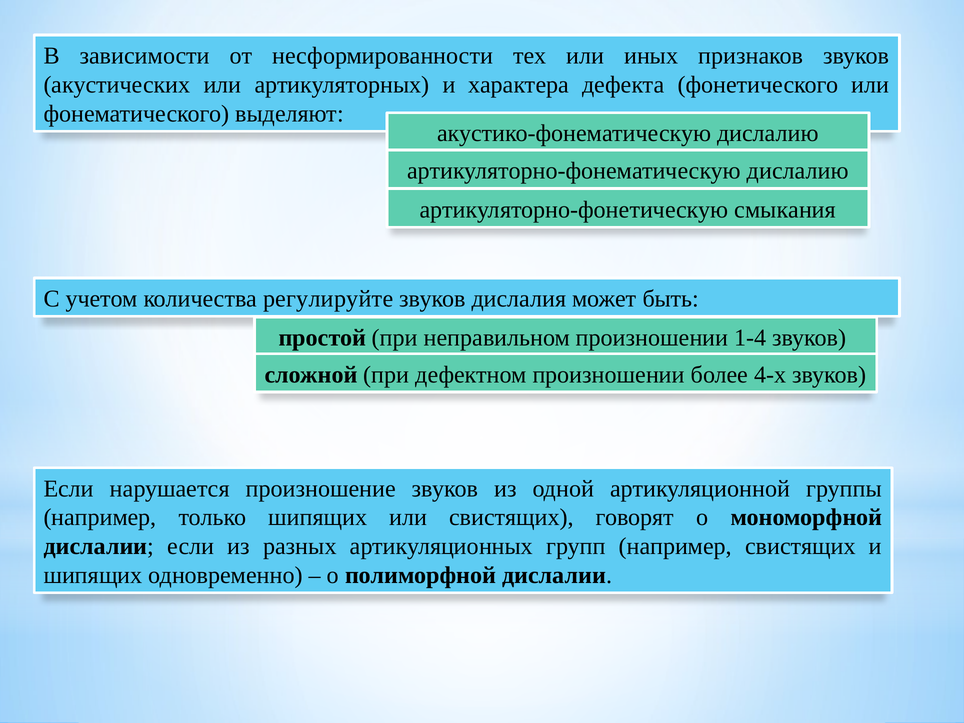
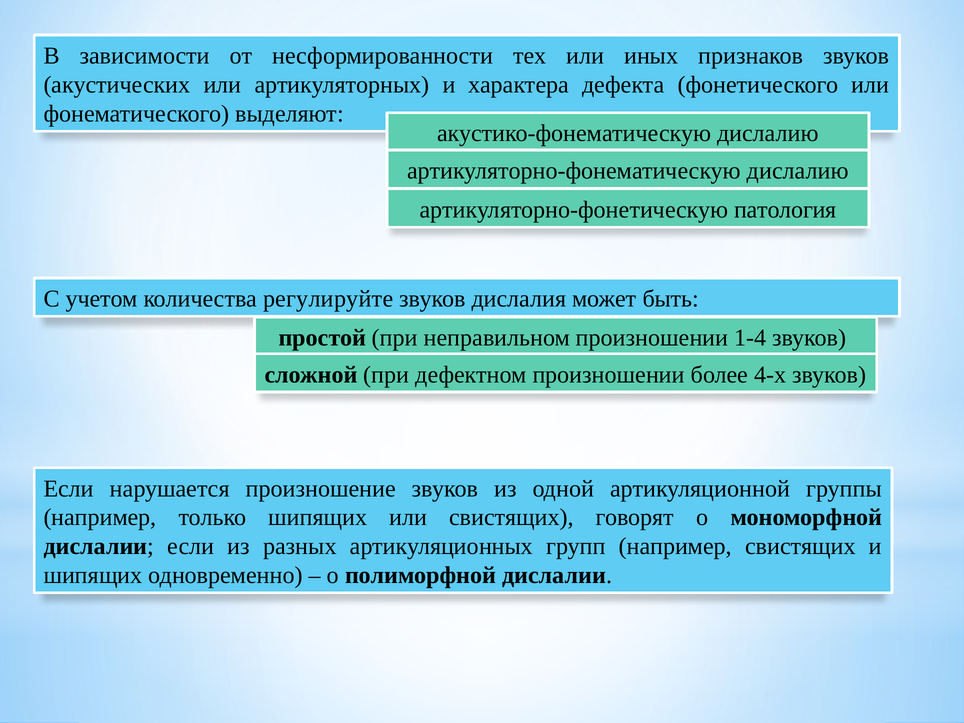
смыкания: смыкания -> патология (785, 210)
